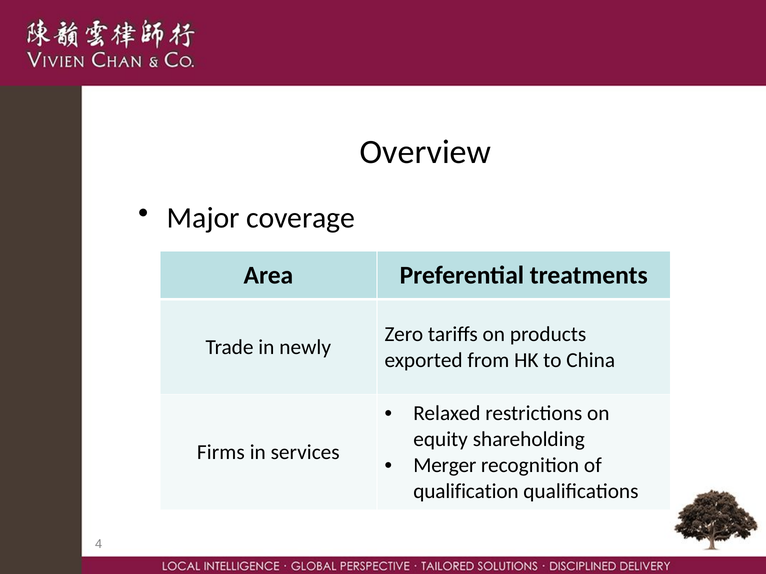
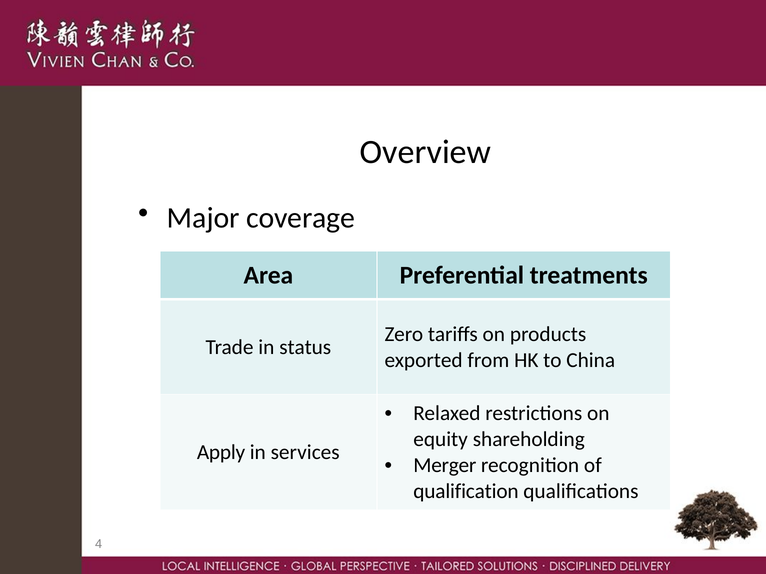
newly: newly -> status (305, 347)
Firms: Firms -> Apply (221, 453)
